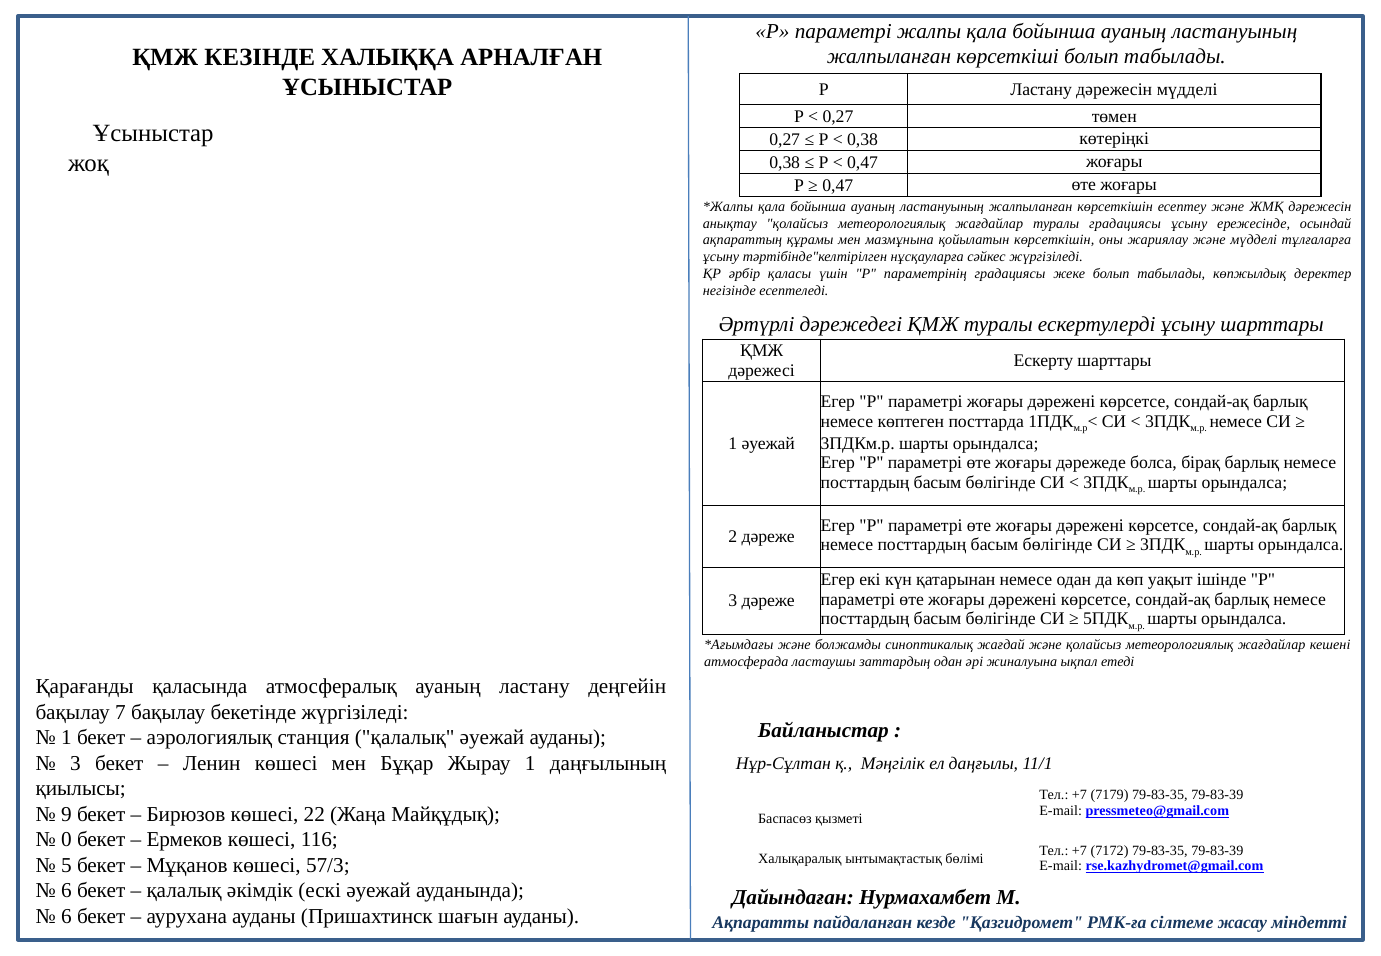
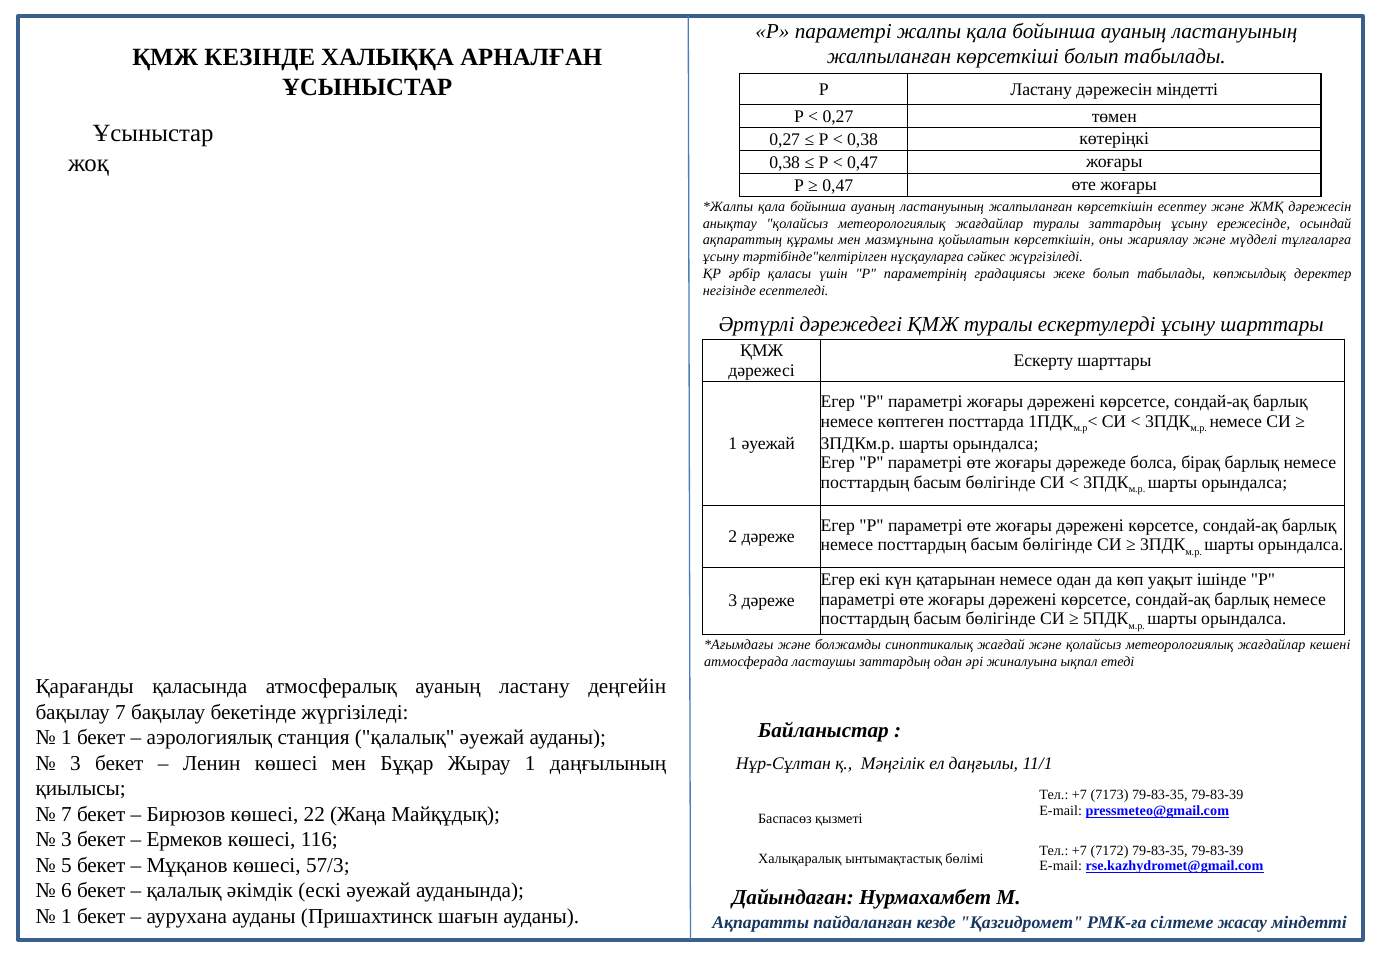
дәрежесін мүдделі: мүдделі -> міндетті (1187, 89)
туралы градациясы: градациясы -> заттардың (1125, 223)
7179: 7179 -> 7173 (1110, 795)
9: 9 -> 7 (66, 815)
0: 0 -> 3 (66, 840)
6: 6 -> 1 (66, 916)
